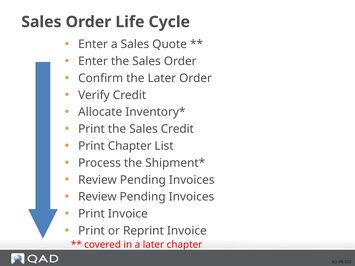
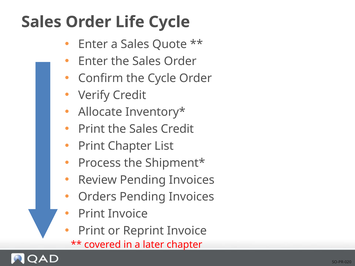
the Later: Later -> Cycle (162, 78)
Review: Review -> Orders (97, 197)
